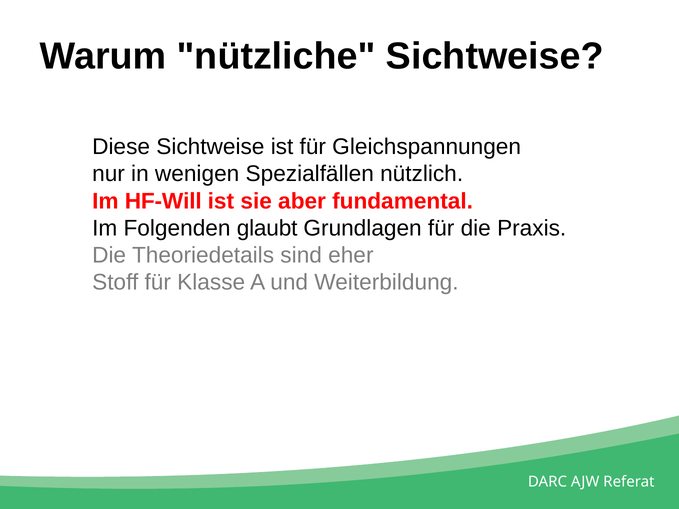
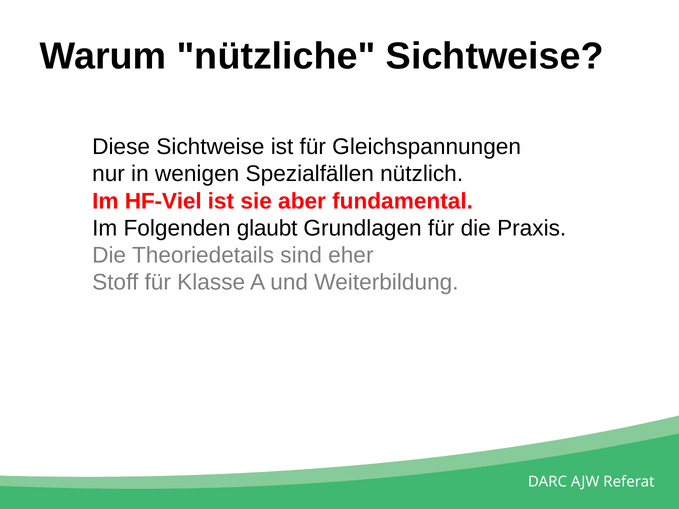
HF-Will: HF-Will -> HF-Viel (163, 201)
